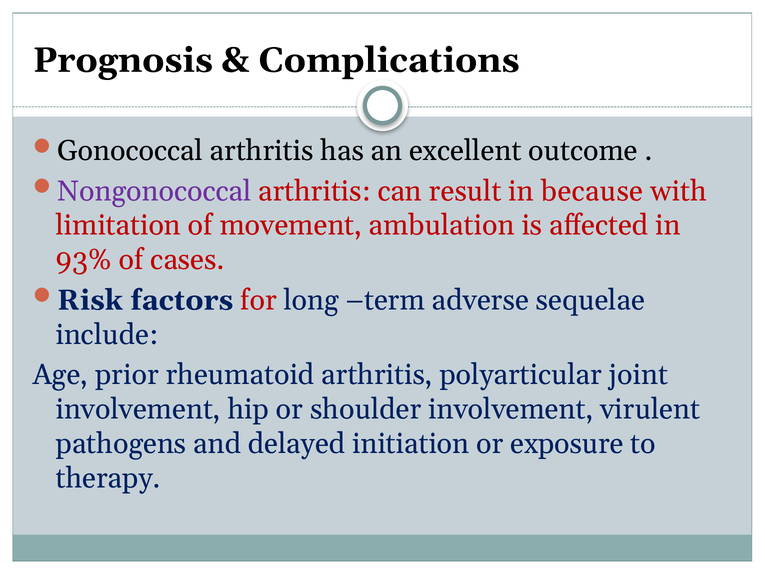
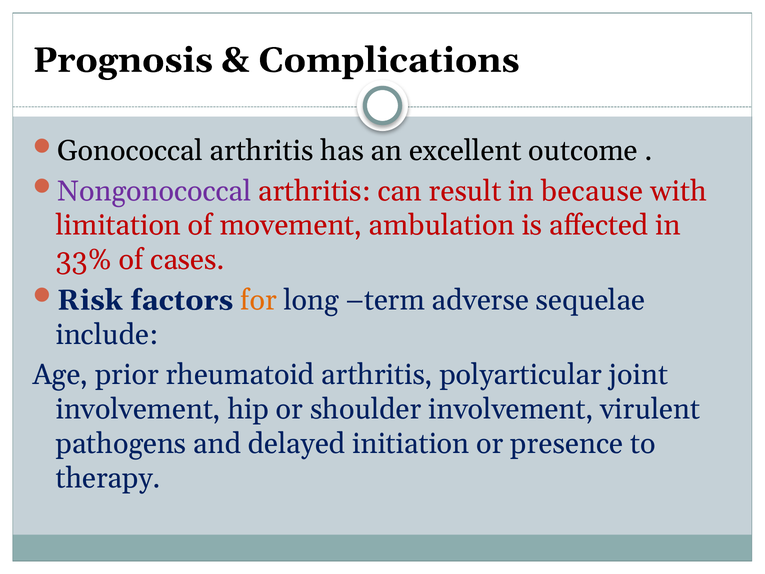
93%: 93% -> 33% (84, 260)
for colour: red -> orange (259, 300)
exposure: exposure -> presence (567, 444)
